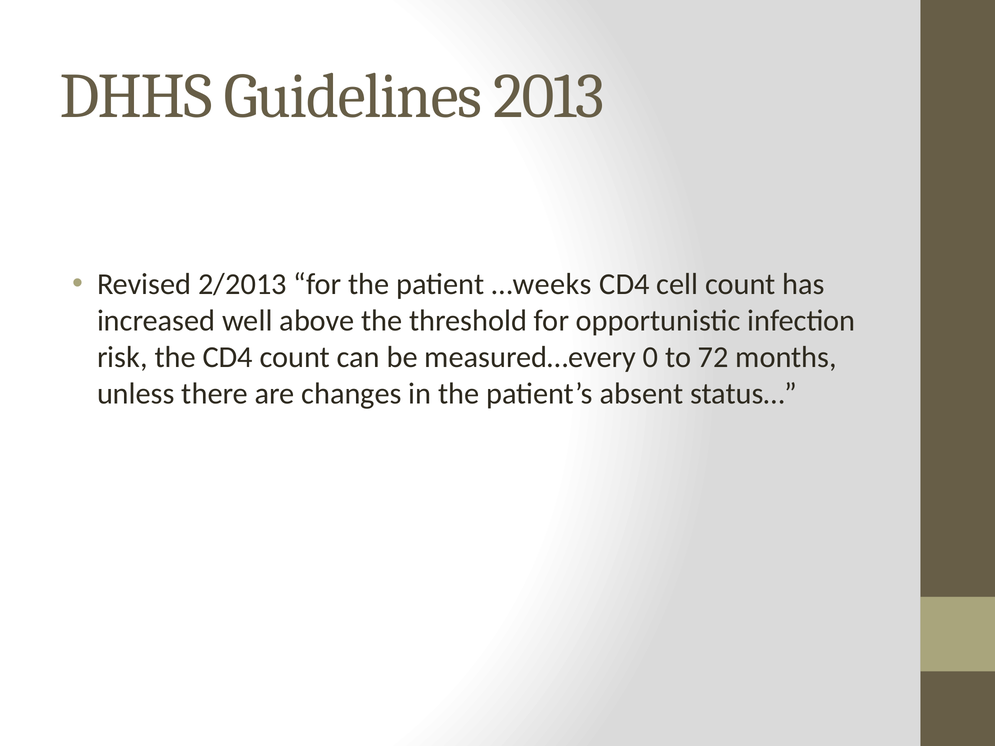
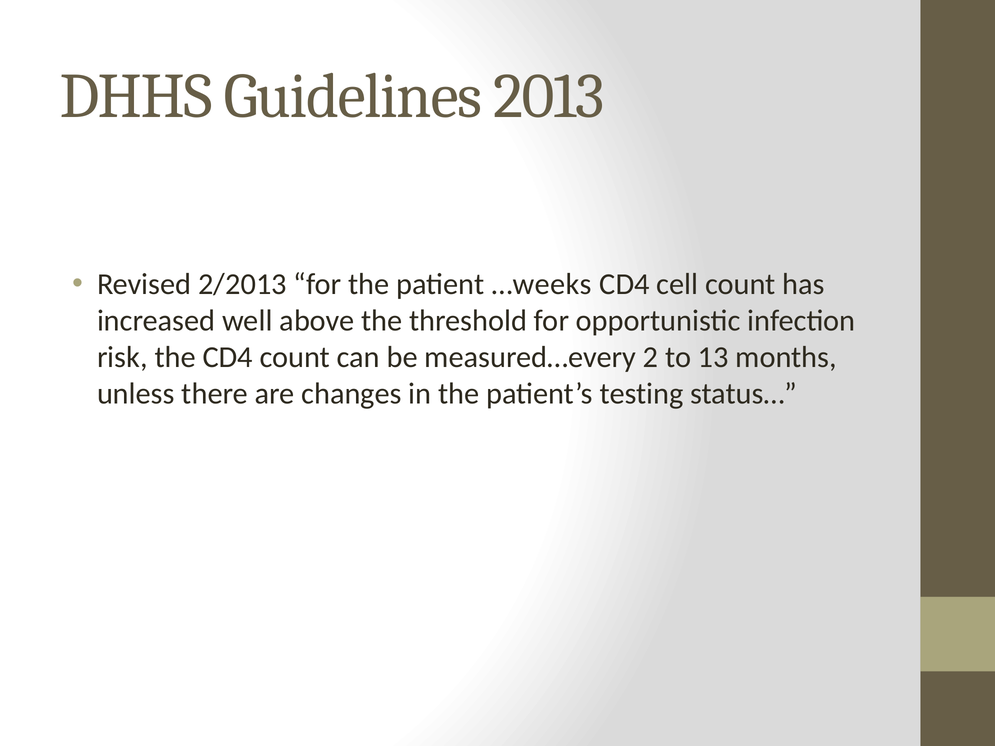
0: 0 -> 2 (651, 357)
72: 72 -> 13 (713, 357)
absent: absent -> testing (641, 394)
